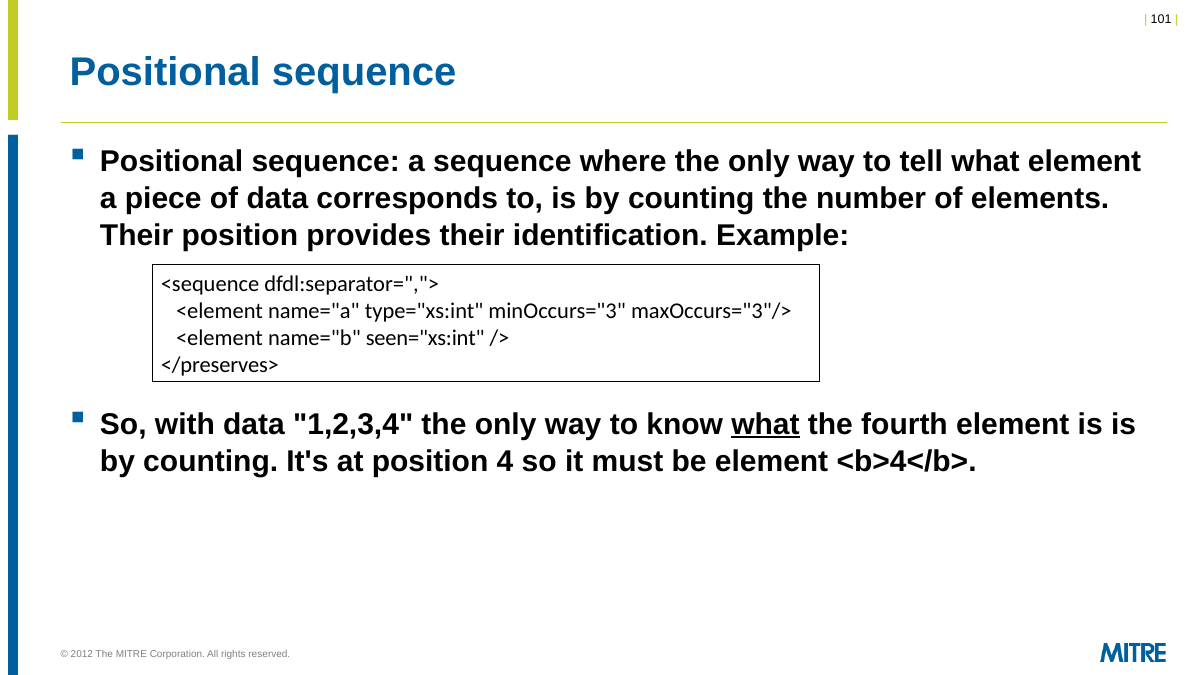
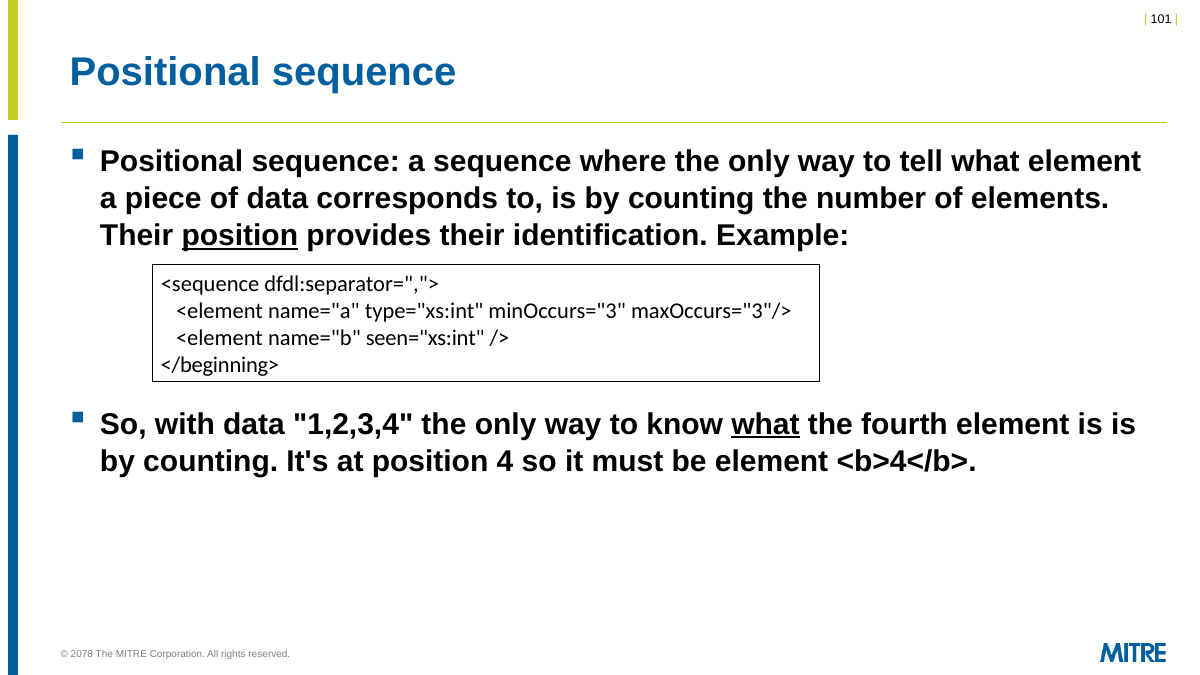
position underline: none -> present (240, 236)
</preserves>: </preserves> -> </beginning> (220, 365)
2012: 2012 -> 2078 (82, 654)
